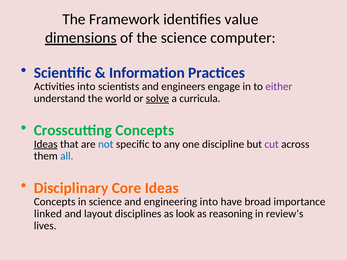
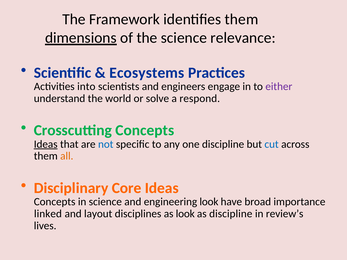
identifies value: value -> them (242, 19)
computer: computer -> relevance (243, 38)
Information: Information -> Ecosystems (147, 73)
solve underline: present -> none (157, 99)
curricula: curricula -> respond (200, 99)
cut colour: purple -> blue (272, 144)
all colour: blue -> orange (67, 156)
engineering into: into -> look (209, 202)
as reasoning: reasoning -> discipline (231, 214)
